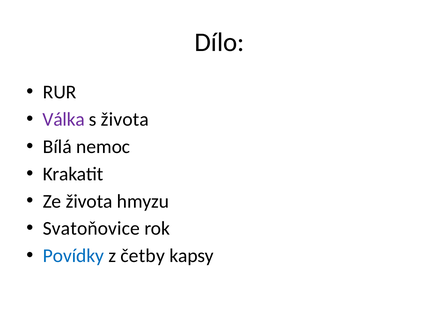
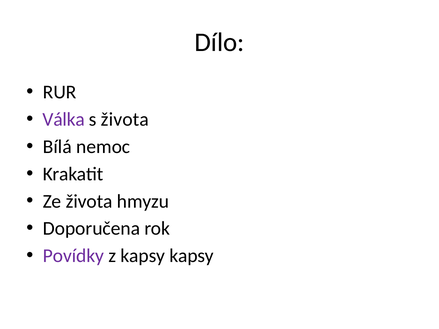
Svatoňovice: Svatoňovice -> Doporučena (91, 229)
Povídky colour: blue -> purple (73, 256)
z četby: četby -> kapsy (143, 256)
